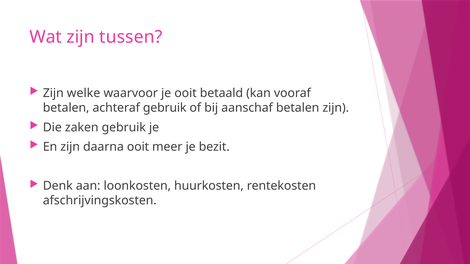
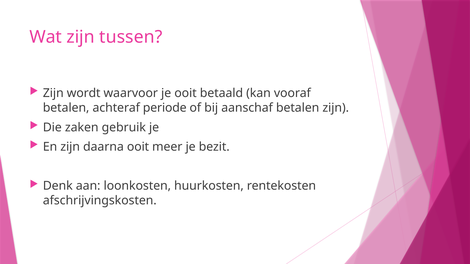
welke: welke -> wordt (84, 93)
achteraf gebruik: gebruik -> periode (165, 108)
